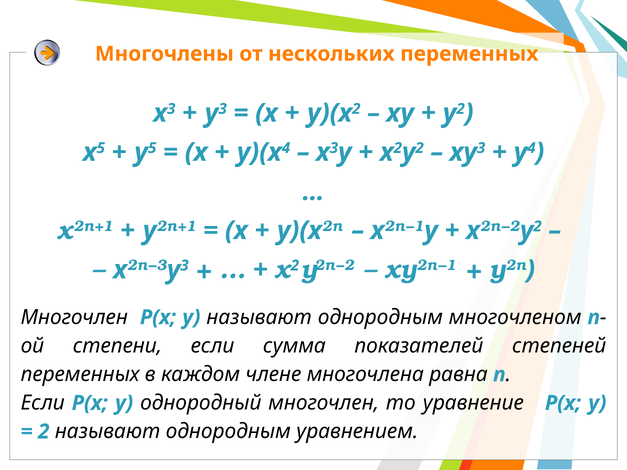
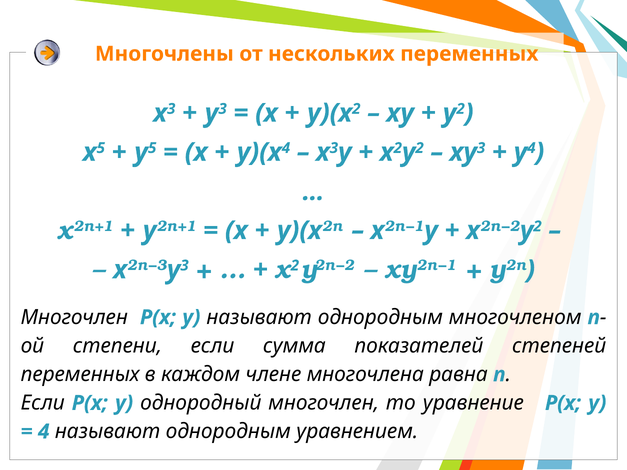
2: 2 -> 4 (44, 432)
